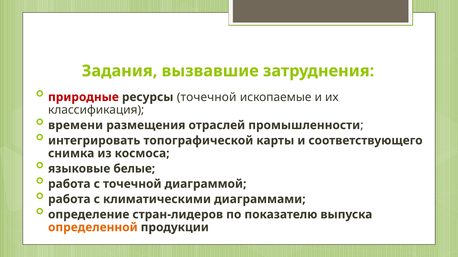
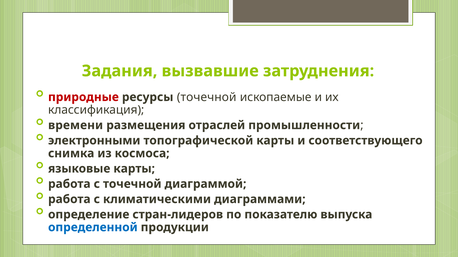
интегрировать: интегрировать -> электронными (94, 141)
языковые белые: белые -> карты (134, 169)
определенной colour: orange -> blue (93, 228)
